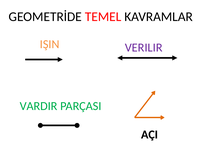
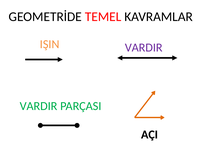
VERILIR: VERILIR -> VARDIR (144, 48)
